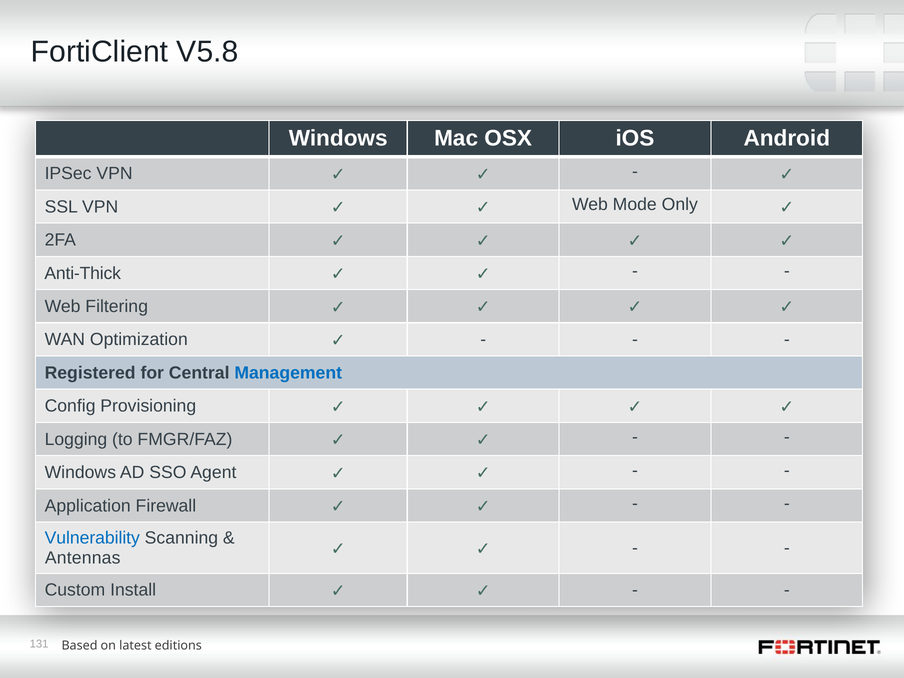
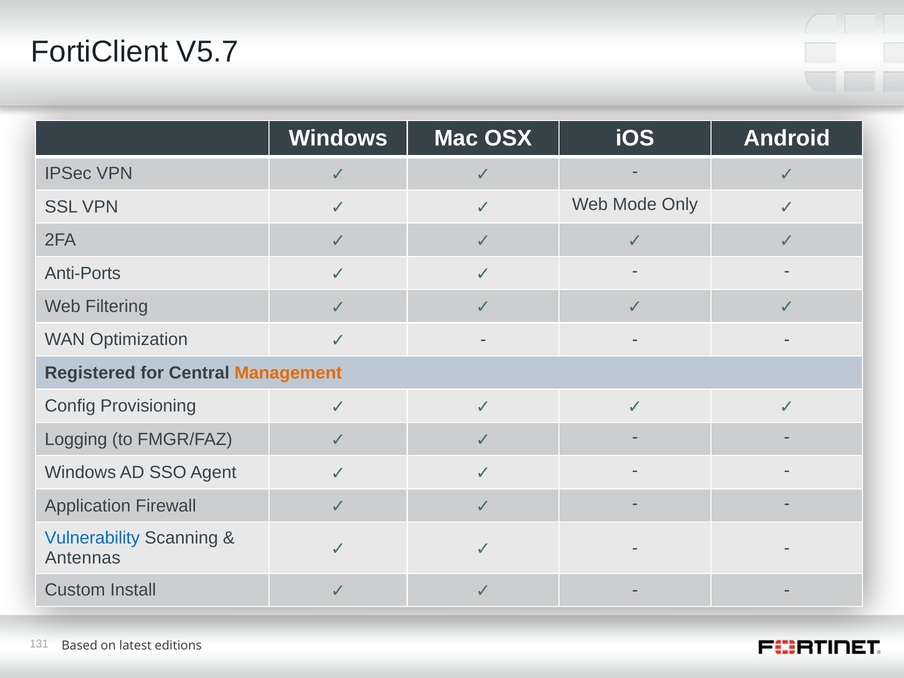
V5.8: V5.8 -> V5.7 (207, 52)
Anti-Thick: Anti-Thick -> Anti-Ports (83, 273)
Management colour: blue -> orange (288, 373)
